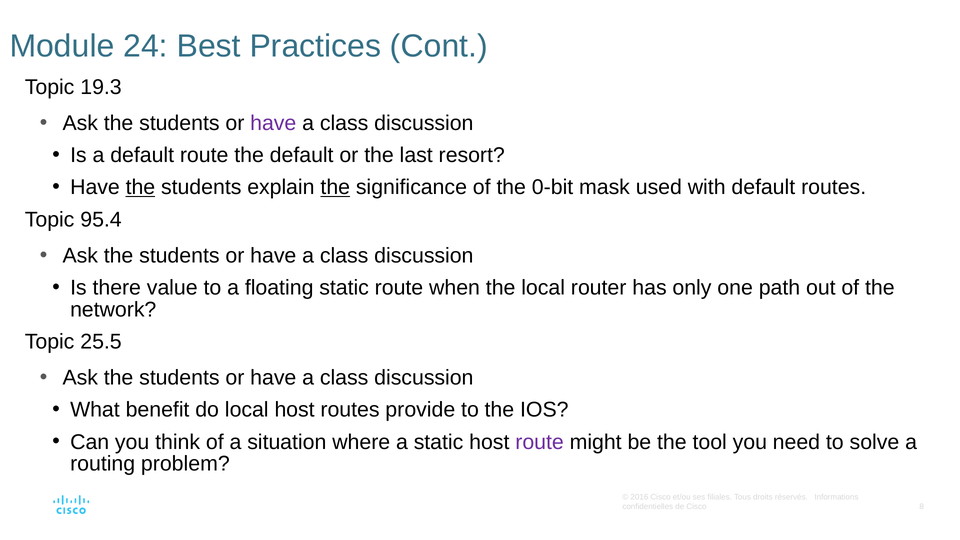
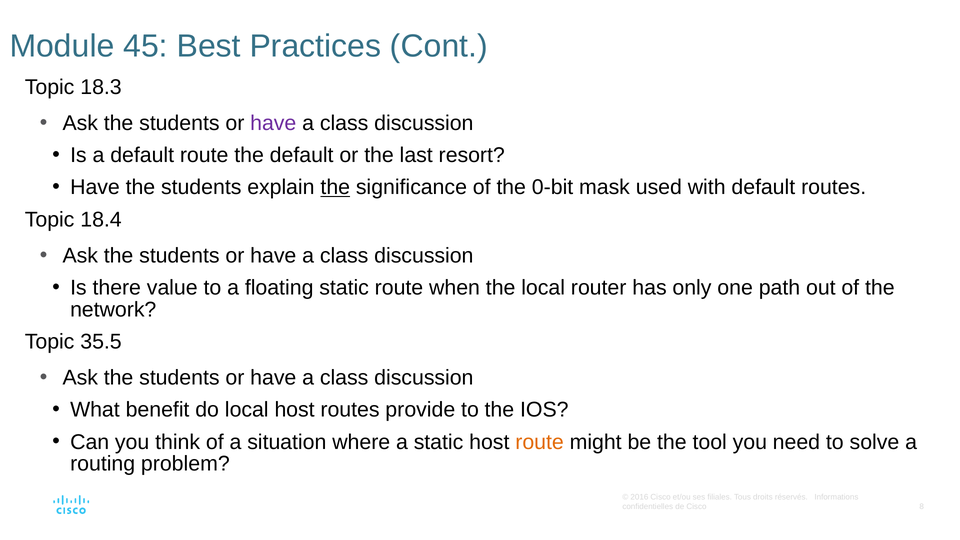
24: 24 -> 45 (146, 46)
19.3: 19.3 -> 18.3 (101, 87)
the underline: present -> none (140, 187)
95.4: 95.4 -> 18.4 (101, 220)
25.5: 25.5 -> 35.5 (101, 342)
route colour: purple -> orange (540, 442)
